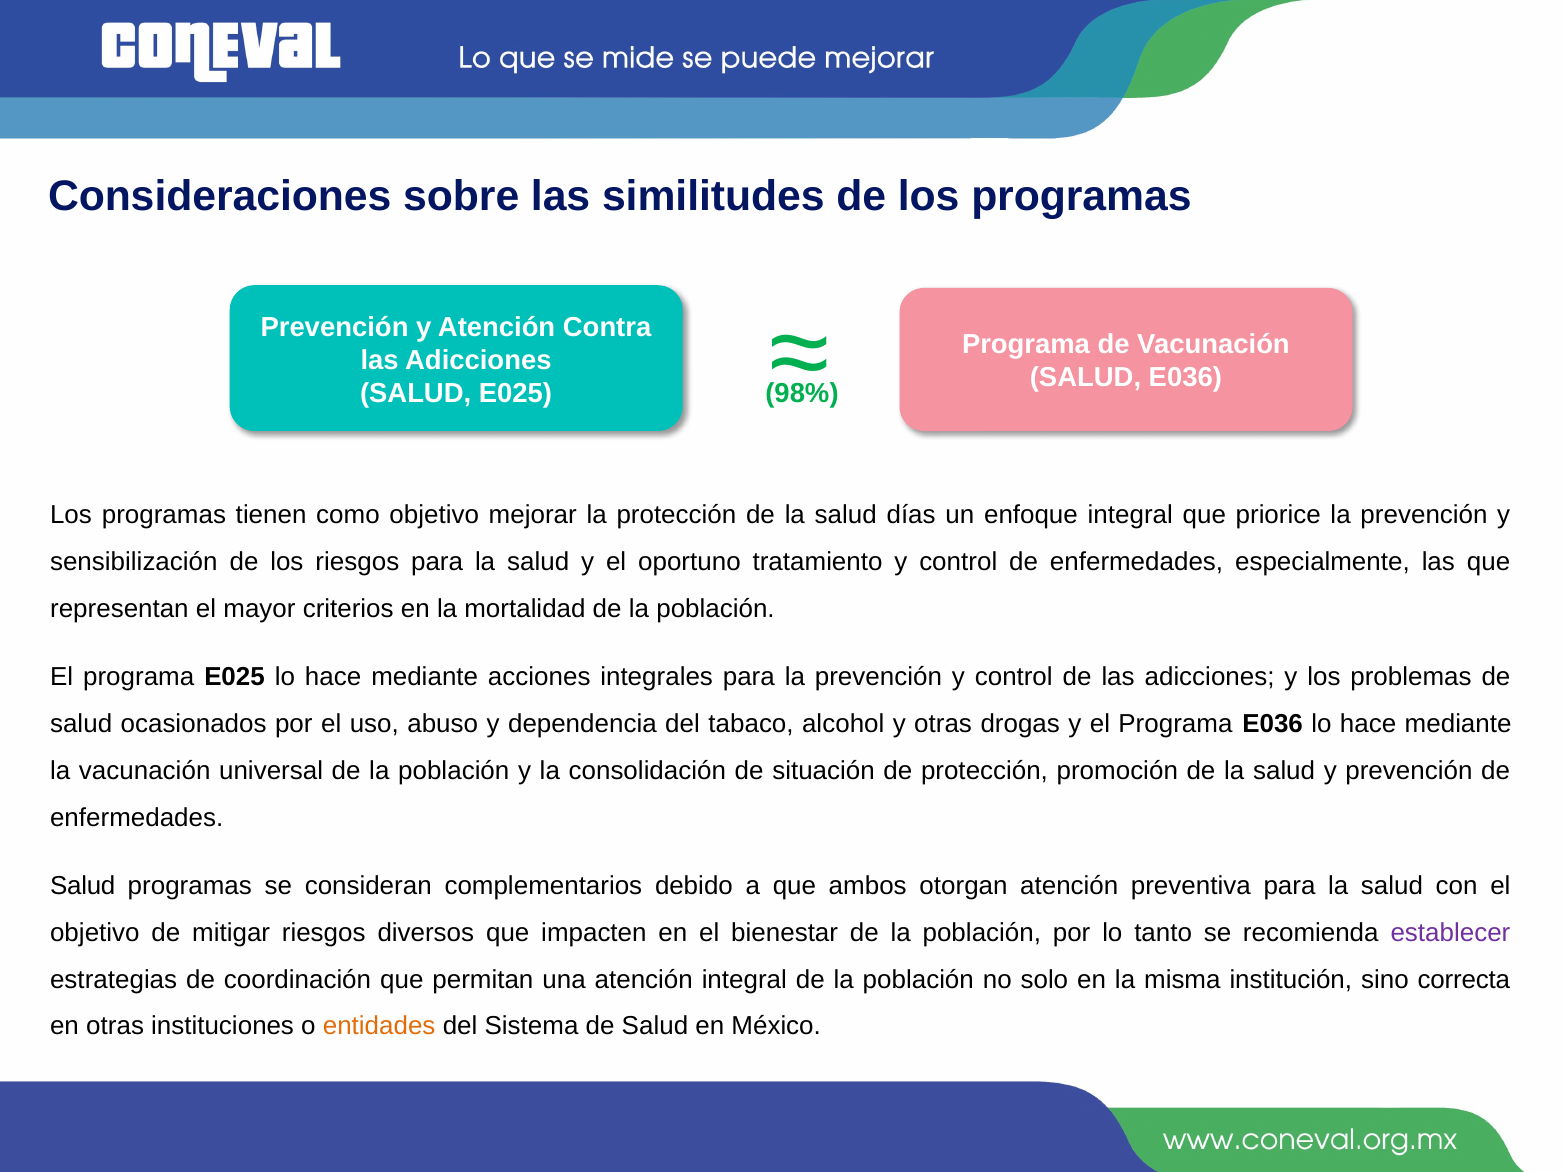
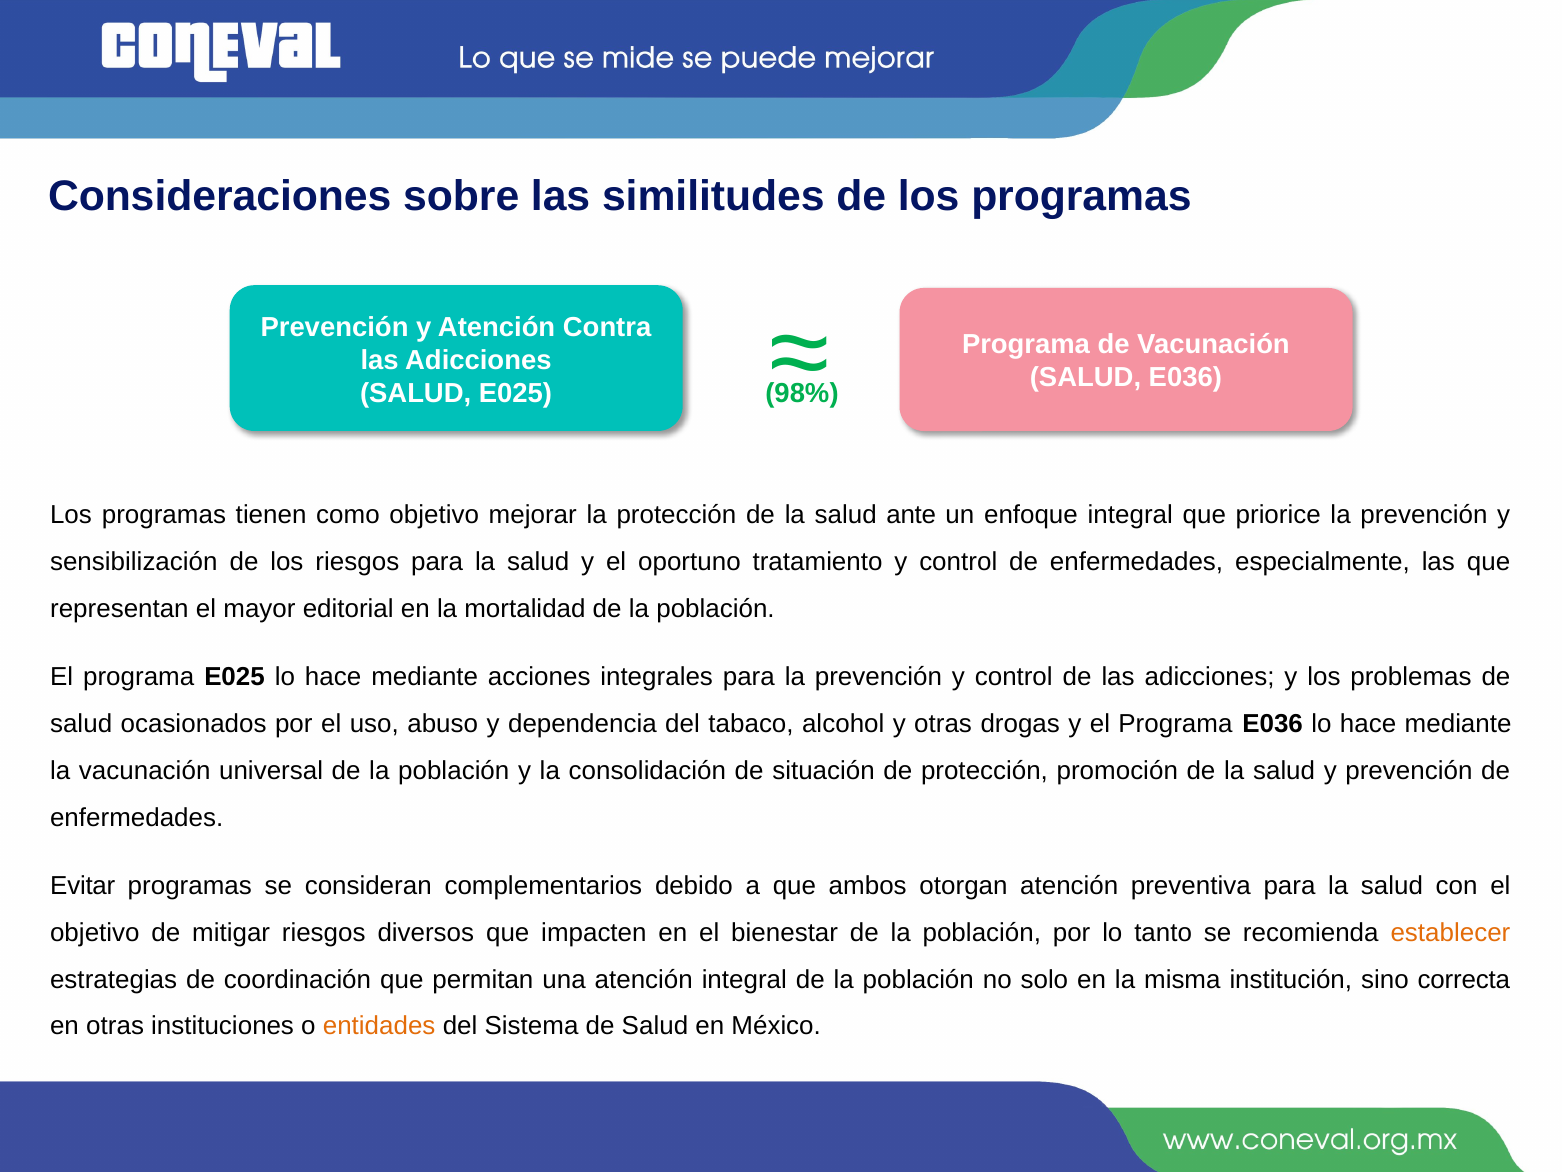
días: días -> ante (911, 515)
criterios: criterios -> editorial (348, 608)
Salud: Salud -> Evitar (83, 886)
establecer colour: purple -> orange (1450, 932)
